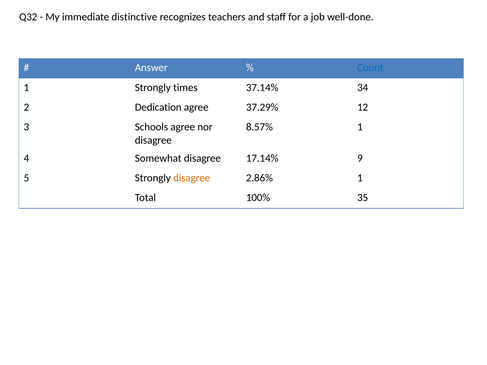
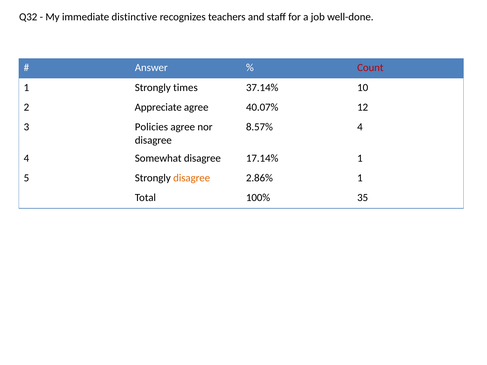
Count colour: blue -> red (370, 68)
34: 34 -> 10 (363, 88)
Dedication: Dedication -> Appreciate (158, 107)
37.29%: 37.29% -> 40.07% (262, 107)
Schools: Schools -> Policies (151, 127)
8.57% 1: 1 -> 4 (360, 127)
17.14% 9: 9 -> 1 (360, 158)
